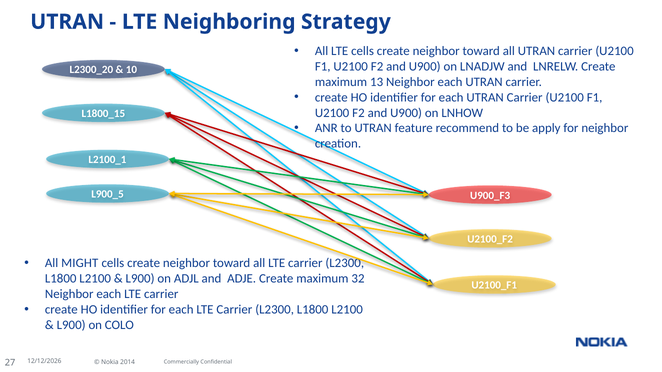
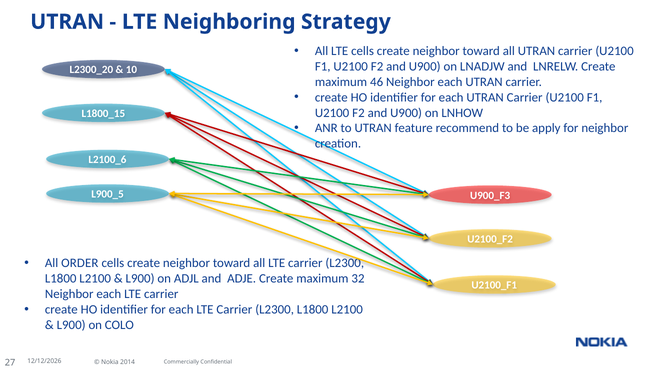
13: 13 -> 46 (377, 82)
L2100_1: L2100_1 -> L2100_6 (107, 160)
MIGHT: MIGHT -> ORDER (80, 264)
